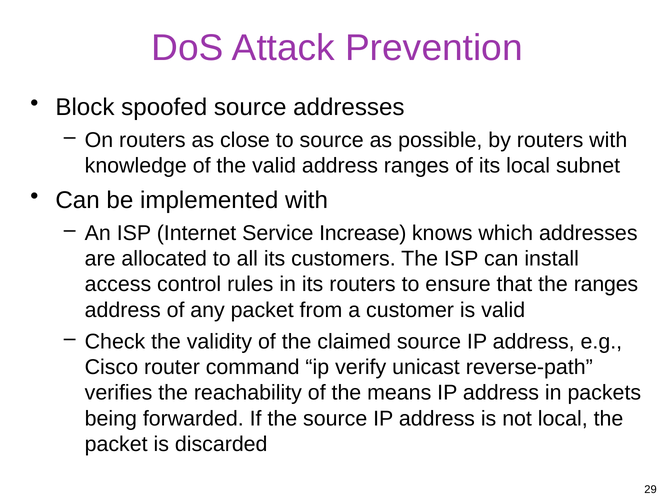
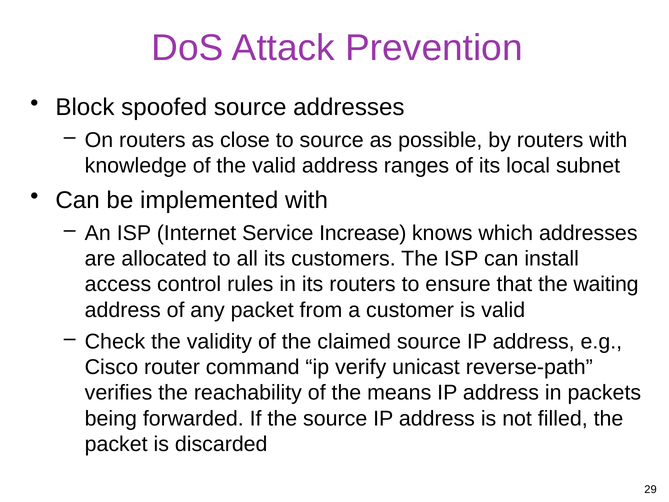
the ranges: ranges -> waiting (606, 284)
not local: local -> filled (563, 418)
